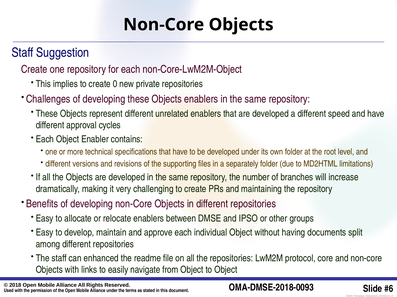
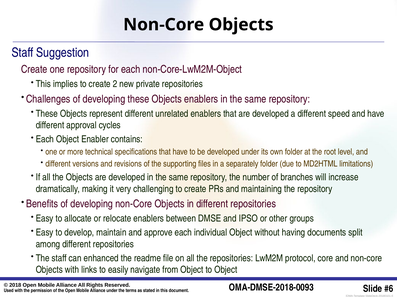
0: 0 -> 2 (115, 84)
